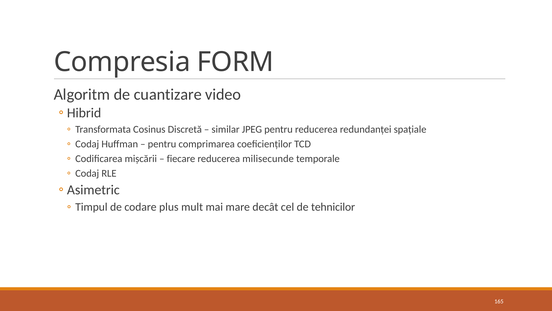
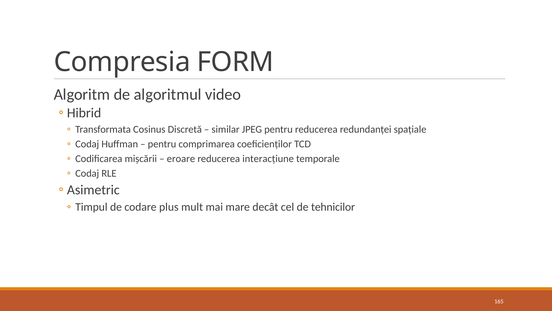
cuantizare: cuantizare -> algoritmul (168, 94)
fiecare: fiecare -> eroare (181, 159)
milisecunde: milisecunde -> interacțiune (268, 159)
